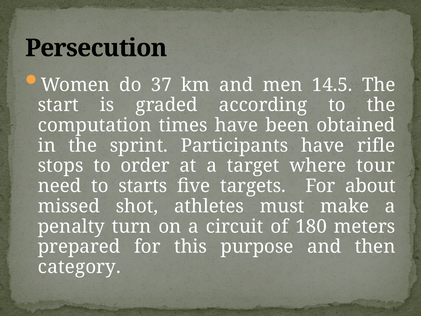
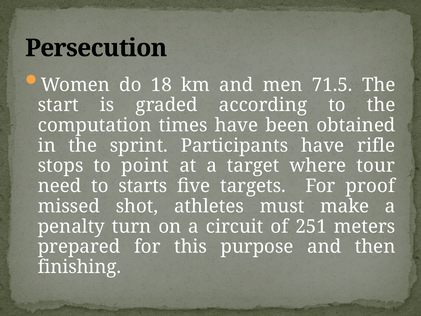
37: 37 -> 18 (161, 85)
14.5: 14.5 -> 71.5 (332, 85)
order: order -> point (145, 166)
about: about -> proof (370, 186)
180: 180 -> 251 (311, 226)
category: category -> finishing (80, 267)
